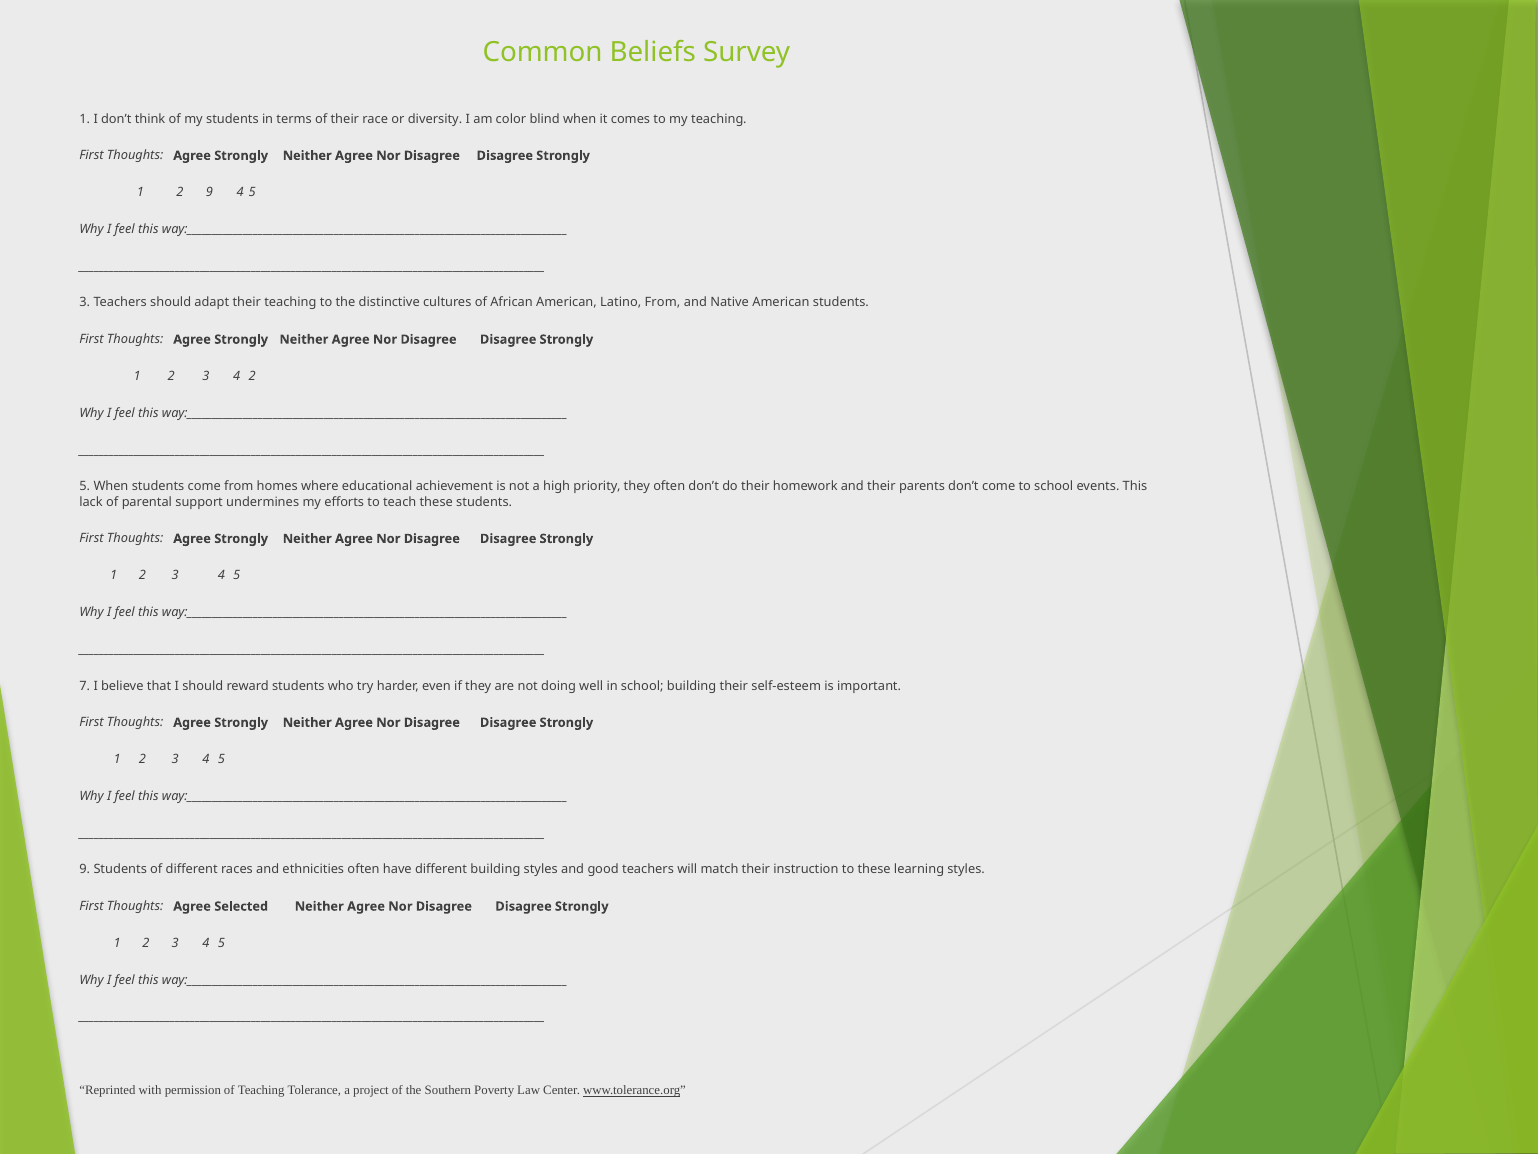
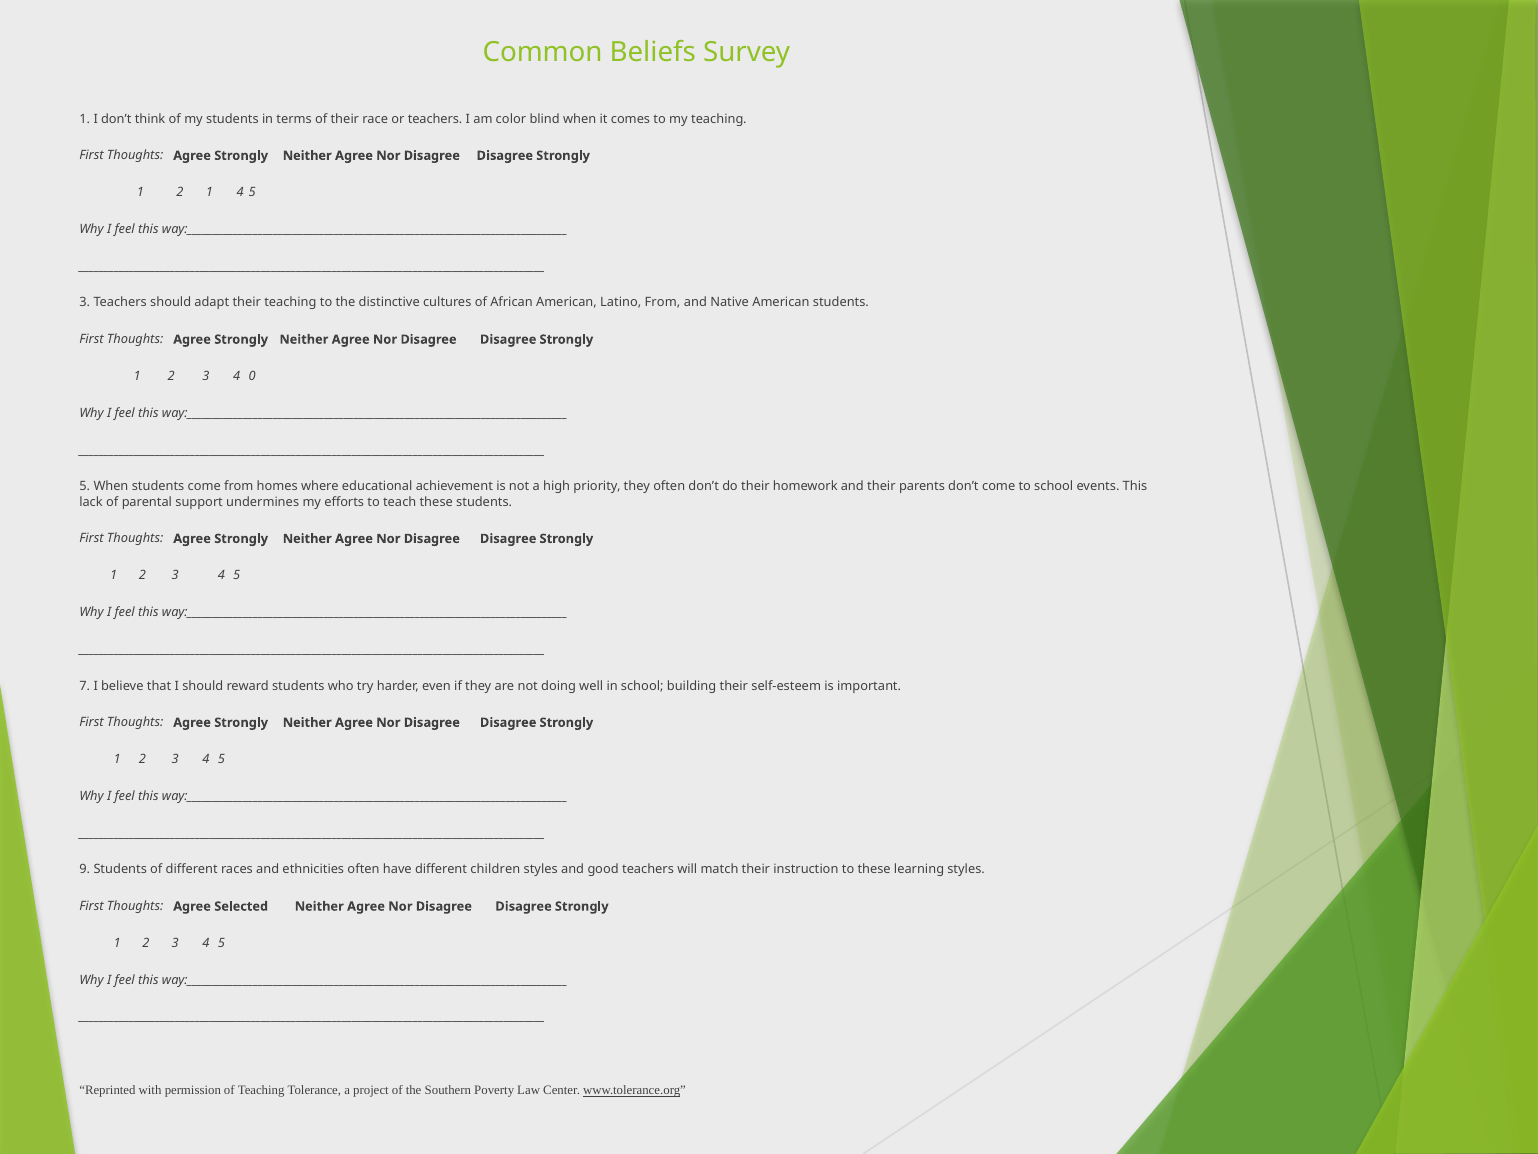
or diversity: diversity -> teachers (435, 119)
2 9: 9 -> 1 (209, 192)
4 2: 2 -> 0 (252, 376)
different building: building -> children (495, 869)
